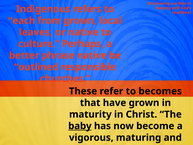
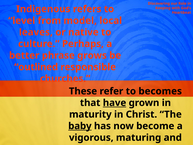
each: each -> level (22, 21)
from grown: grown -> model (80, 21)
phrase native: native -> grows (92, 55)
have underline: none -> present (115, 103)
